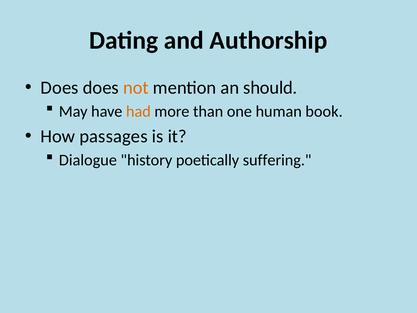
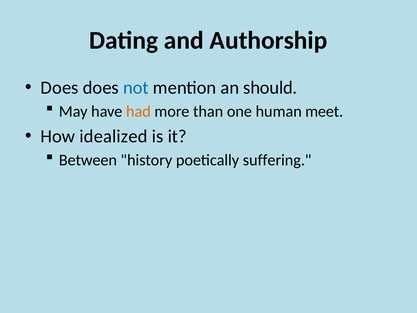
not colour: orange -> blue (136, 87)
book: book -> meet (324, 111)
passages: passages -> idealized (113, 136)
Dialogue: Dialogue -> Between (88, 160)
